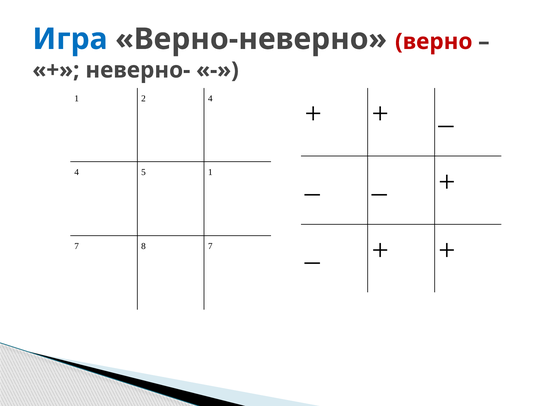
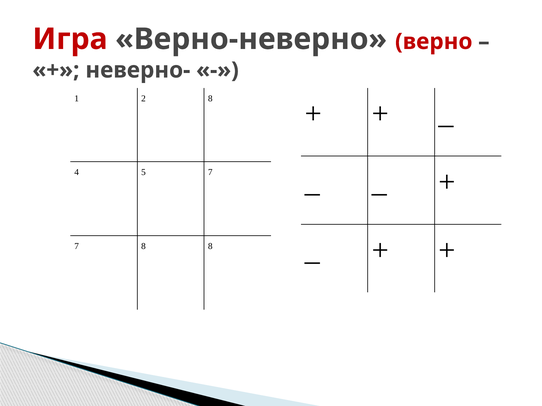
Игра colour: blue -> red (70, 39)
2 4: 4 -> 8 (210, 99)
5 1: 1 -> 7 (210, 172)
8 7: 7 -> 8 (210, 246)
